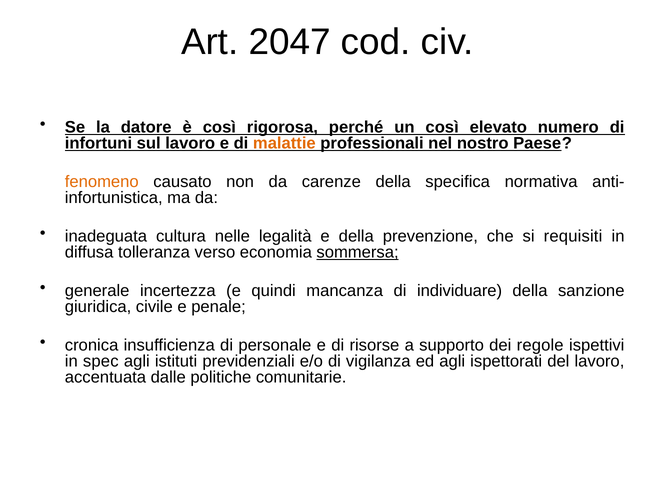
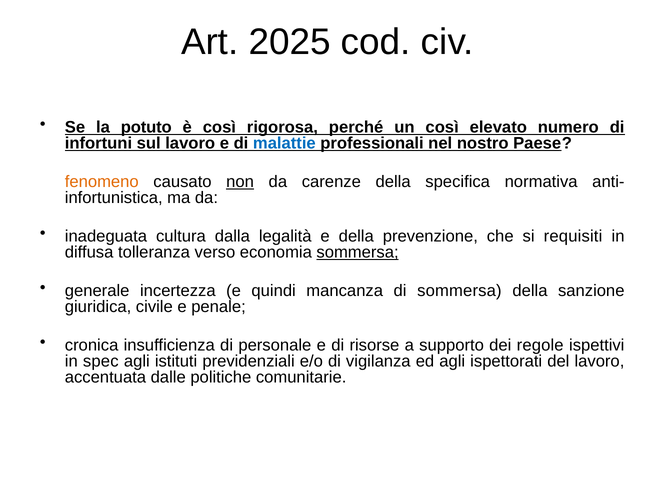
2047: 2047 -> 2025 (290, 42)
datore: datore -> potuto (146, 127)
malattie colour: orange -> blue (284, 143)
non underline: none -> present (240, 182)
nelle: nelle -> dalla (232, 236)
di individuare: individuare -> sommersa (459, 291)
